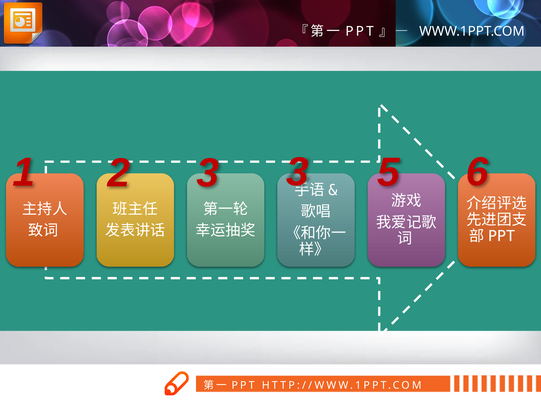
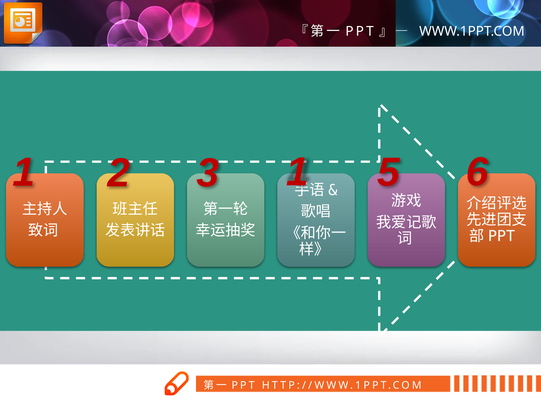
3 3: 3 -> 1 (298, 172)
